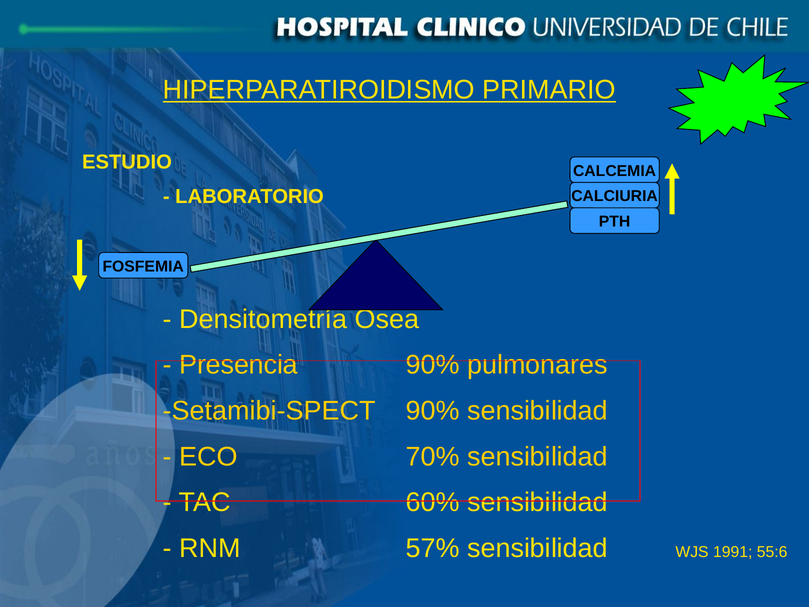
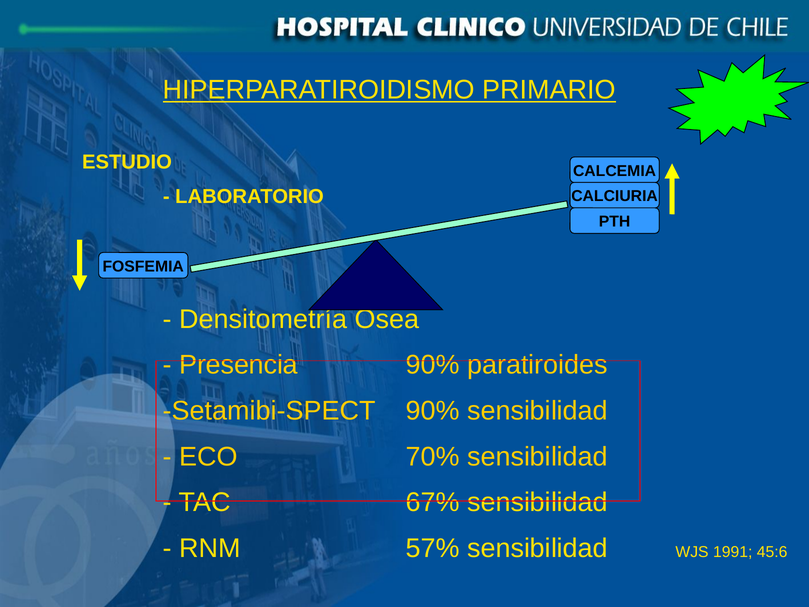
pulmonares: pulmonares -> paratiroides (537, 365)
60%: 60% -> 67% (433, 502)
55:6: 55:6 -> 45:6 (772, 552)
